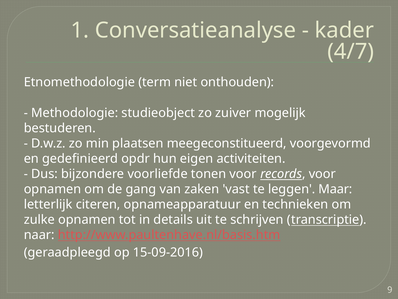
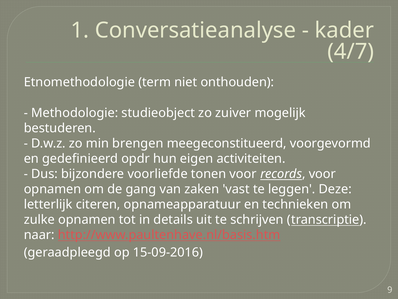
plaatsen: plaatsen -> brengen (138, 143)
Maar: Maar -> Deze (335, 189)
